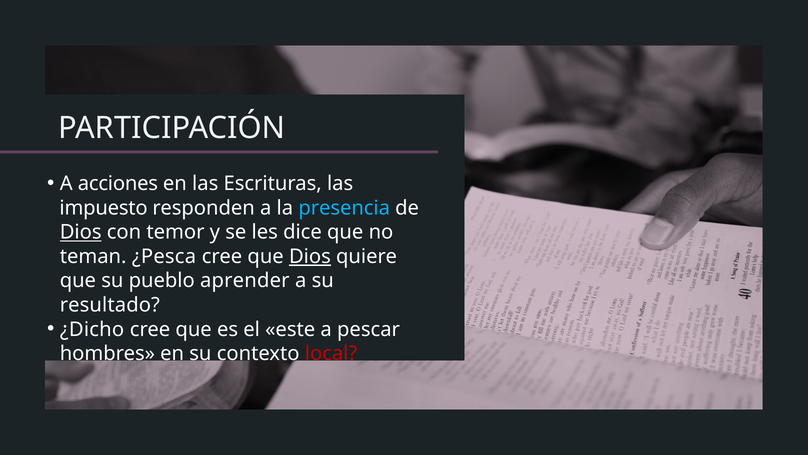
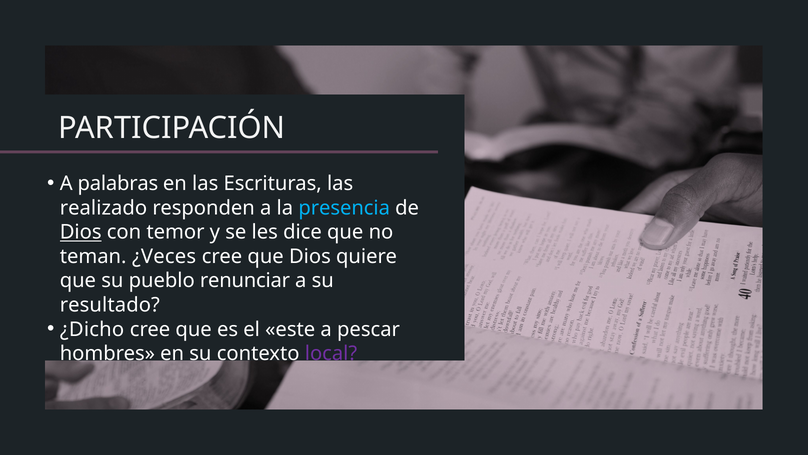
acciones: acciones -> palabras (118, 184)
impuesto: impuesto -> realizado (103, 208)
¿Pesca: ¿Pesca -> ¿Veces (164, 256)
Dios underline: present -> none (310, 256)
aprender: aprender -> renunciar (245, 280)
local colour: red -> purple (331, 353)
